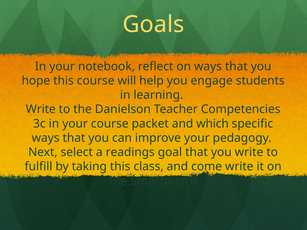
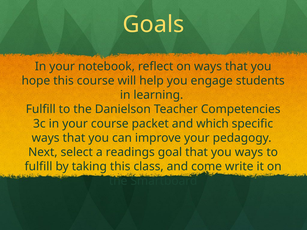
Write: Write -> Fulfill (41, 109)
you write: write -> ways (249, 152)
